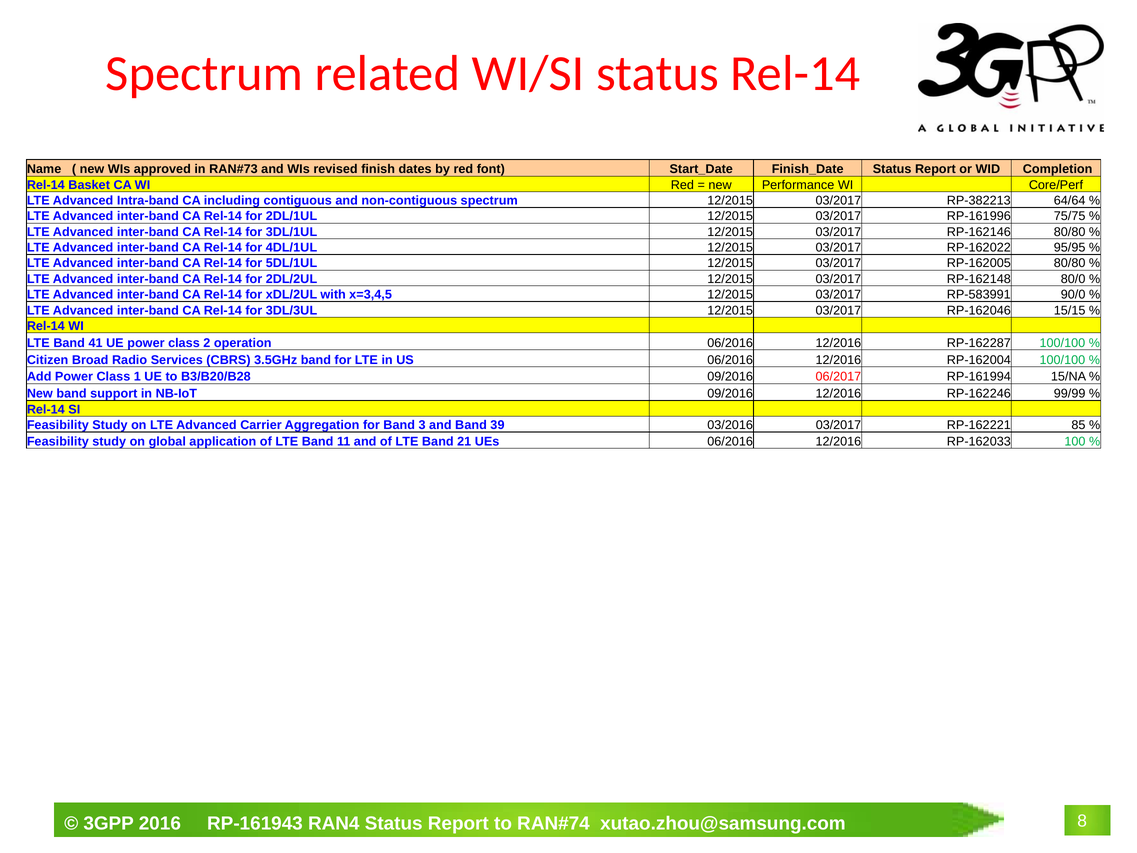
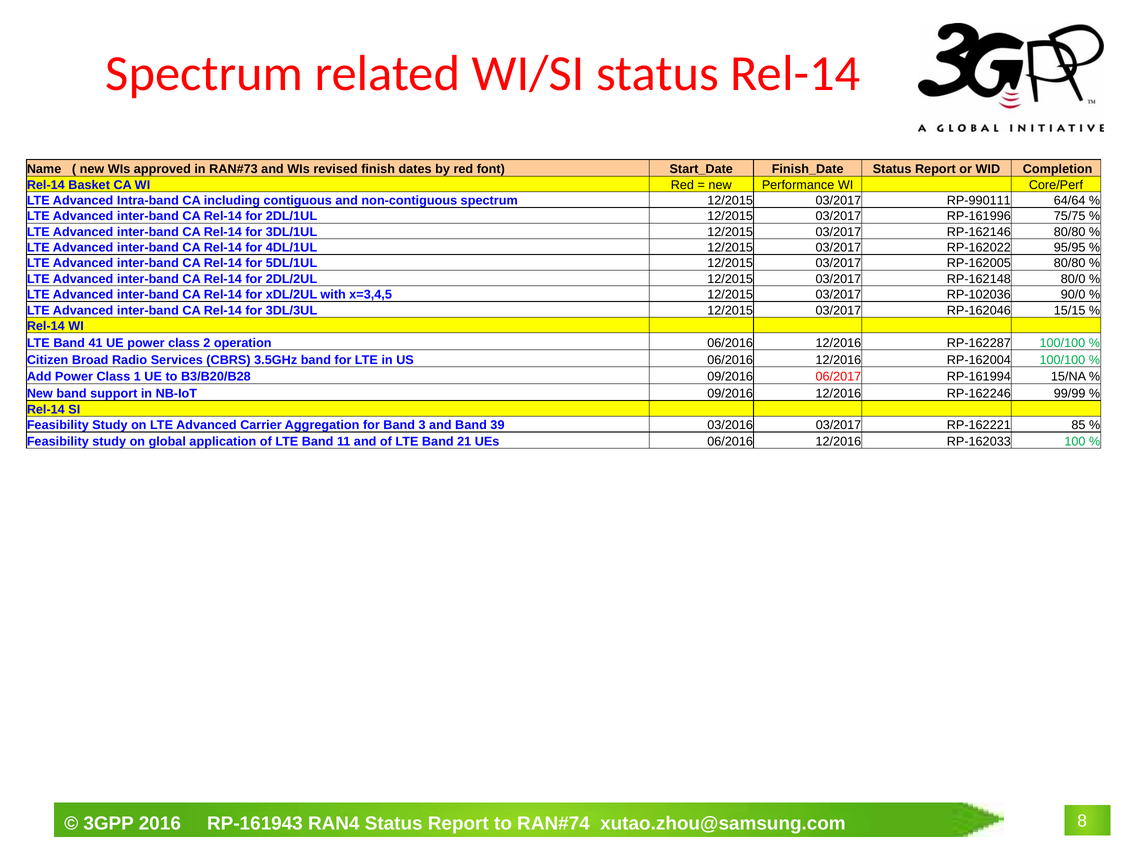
RP-382213: RP-382213 -> RP-990111 (979, 201)
RP-583991: RP-583991 -> RP-102036 (979, 295)
